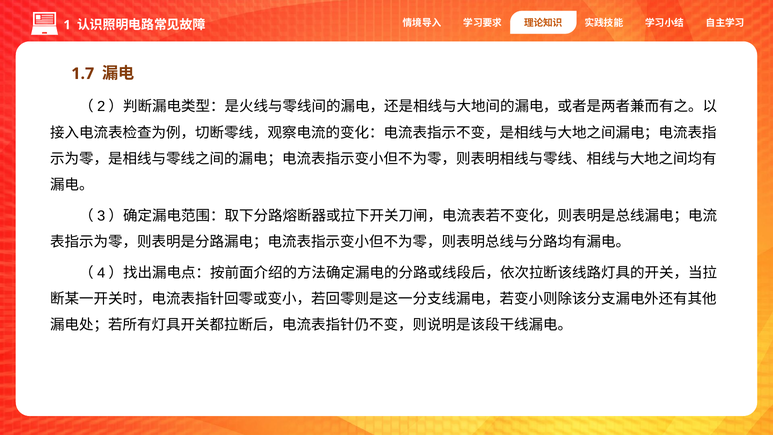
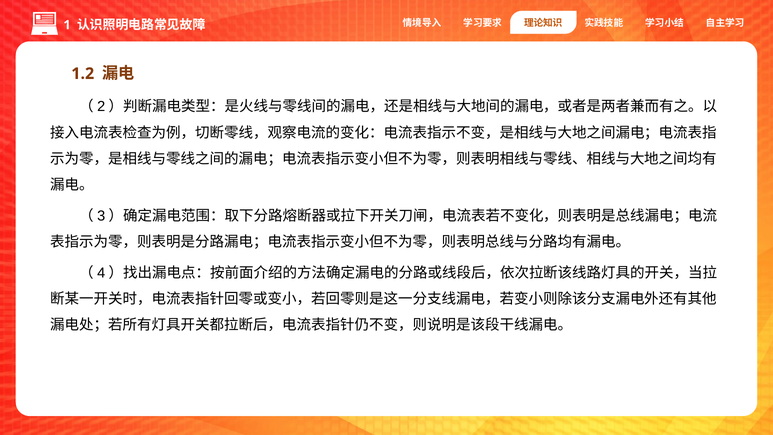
1.7: 1.7 -> 1.2 (83, 74)
